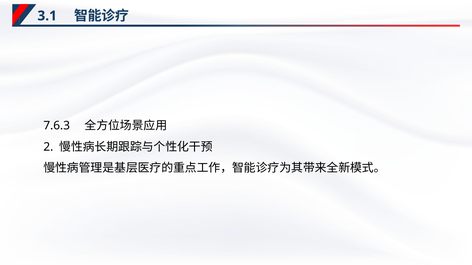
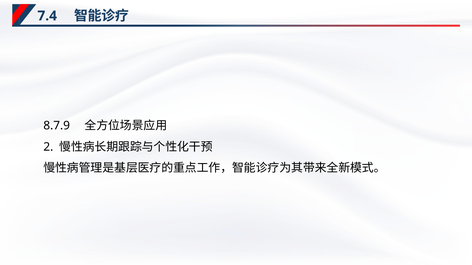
3.1: 3.1 -> 7.4 (47, 16)
7.6.3: 7.6.3 -> 8.7.9 (57, 126)
